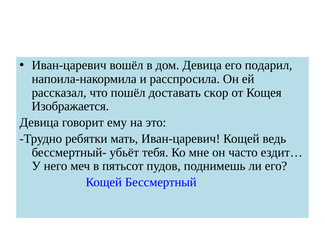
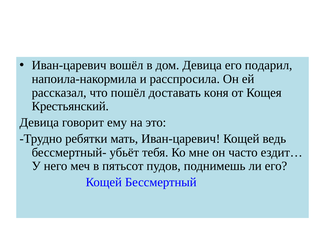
скор: скор -> коня (216, 93)
Изображается: Изображается -> Крестьянский (70, 106)
